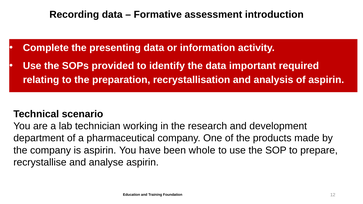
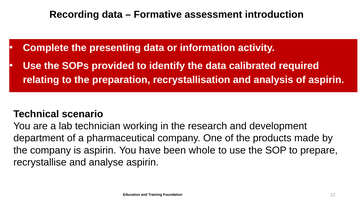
important: important -> calibrated (253, 66)
